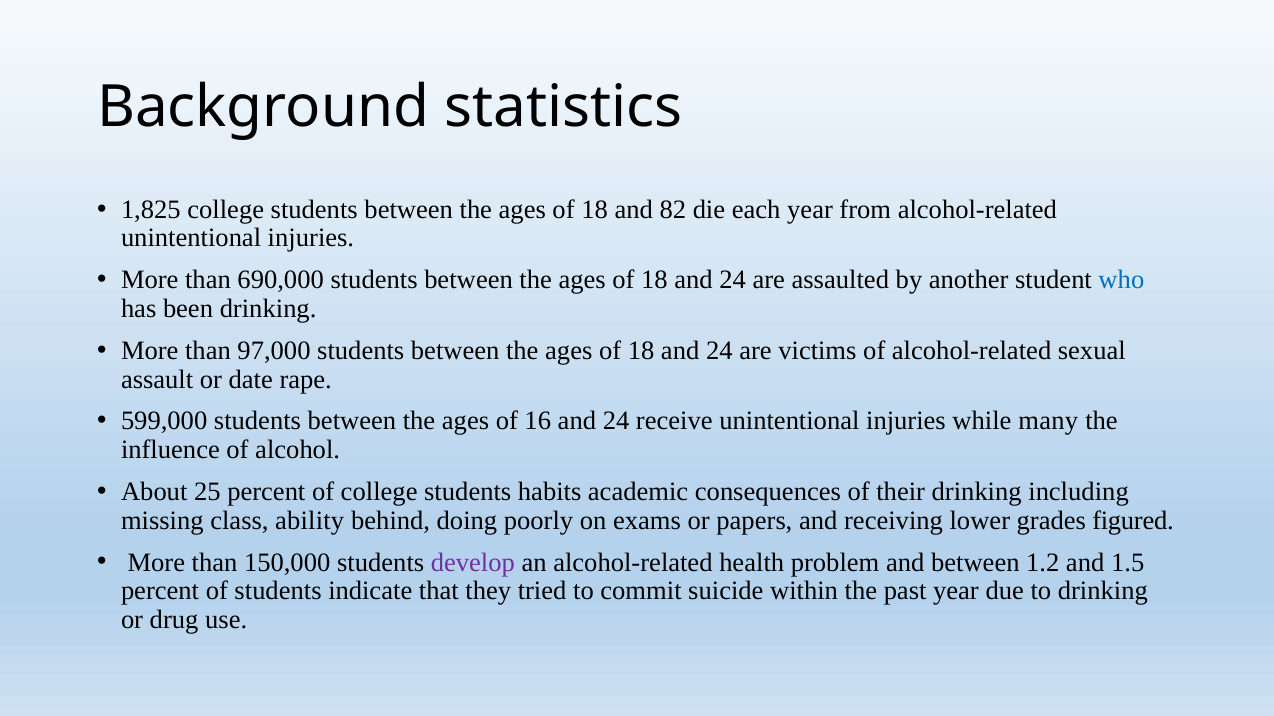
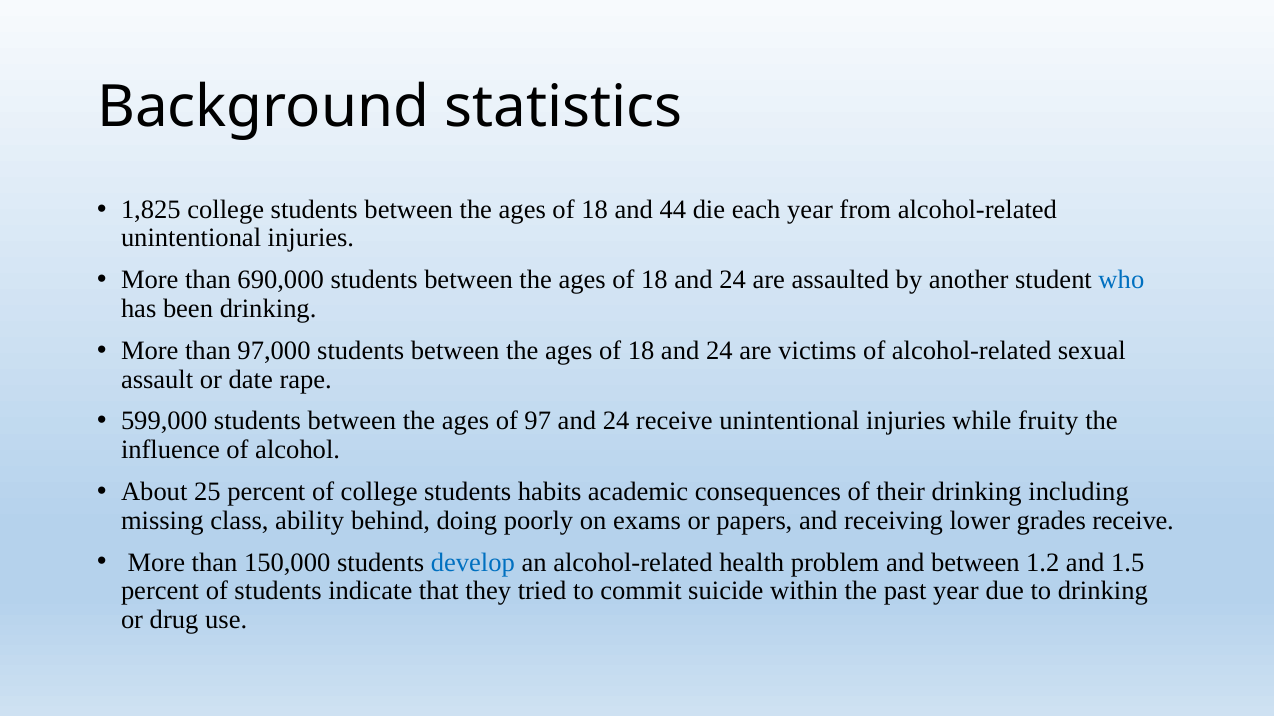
82: 82 -> 44 (673, 210)
16: 16 -> 97 (538, 422)
many: many -> fruity (1048, 422)
grades figured: figured -> receive (1133, 521)
develop colour: purple -> blue (473, 563)
